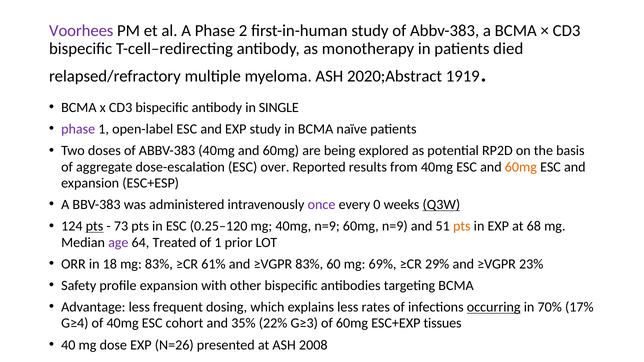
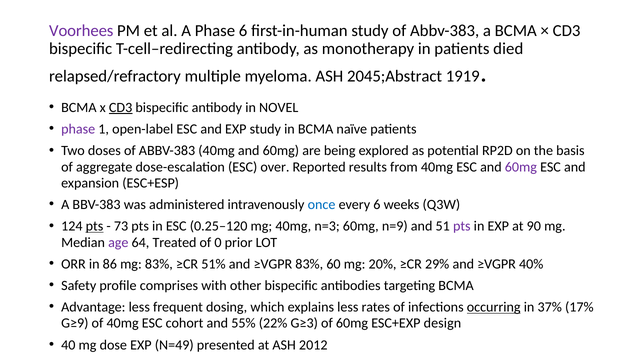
Phase 2: 2 -> 6 (243, 31)
2020;Abstract: 2020;Abstract -> 2045;Abstract (395, 76)
CD3 underline: none -> present (121, 108)
SINGLE: SINGLE -> NOVEL (279, 108)
60mg colour: orange -> purple (521, 167)
once colour: purple -> blue (322, 205)
every 0: 0 -> 6 (377, 205)
Q3W underline: present -> none (441, 205)
40mg n=9: n=9 -> n=3 (327, 226)
pts colour: orange -> purple (462, 226)
68: 68 -> 90 (534, 226)
of 1: 1 -> 0 (218, 243)
18: 18 -> 86 (110, 264)
61%: 61% -> 51% (213, 264)
69%: 69% -> 20% (383, 264)
23%: 23% -> 40% (531, 264)
profile expansion: expansion -> comprises (169, 286)
70%: 70% -> 37% (550, 307)
G≥4: G≥4 -> G≥9 (75, 324)
35%: 35% -> 55% (243, 324)
tissues: tissues -> design (442, 324)
N=26: N=26 -> N=49 (174, 345)
2008: 2008 -> 2012 (313, 345)
